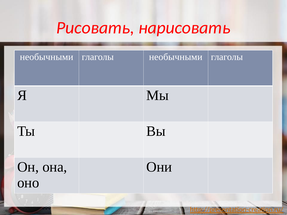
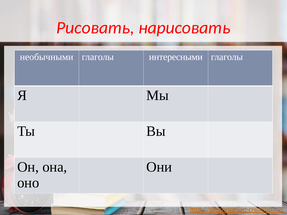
глаголы необычными: необычными -> интересными (176, 57)
